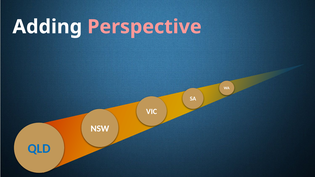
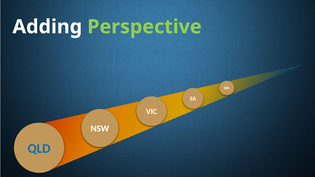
Perspective colour: pink -> light green (144, 27)
